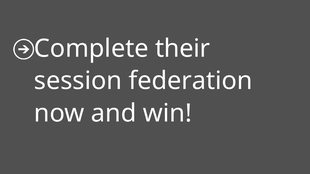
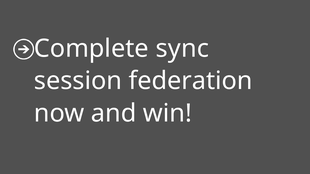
their: their -> sync (182, 49)
